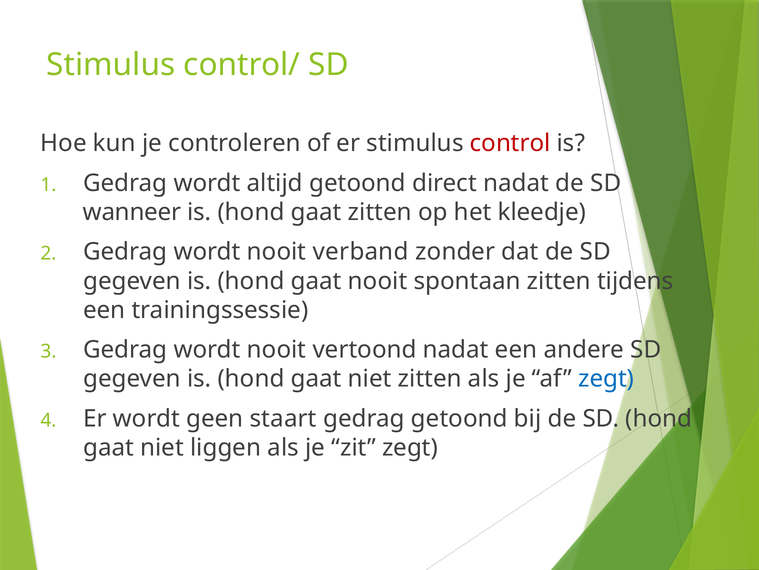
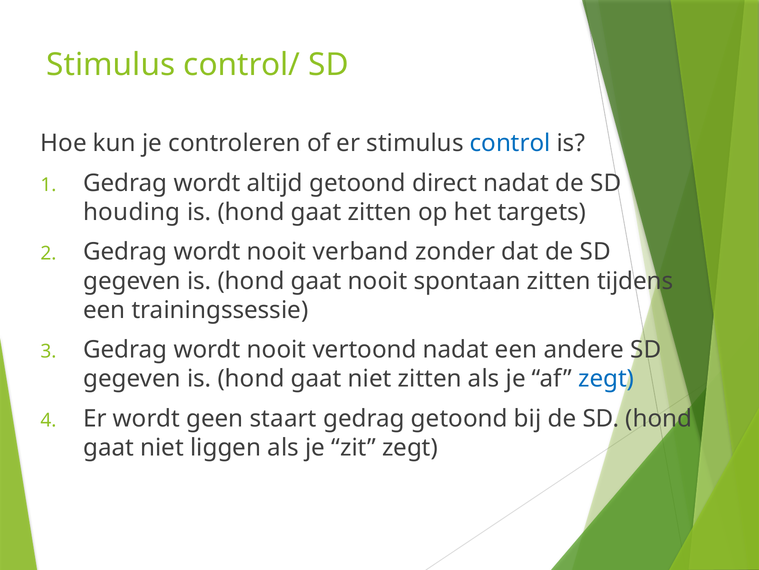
control colour: red -> blue (510, 143)
wanneer: wanneer -> houding (132, 212)
kleedje: kleedje -> targets (542, 212)
